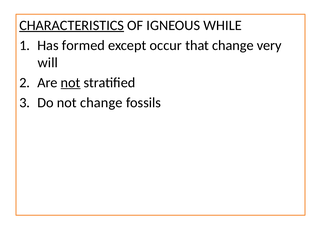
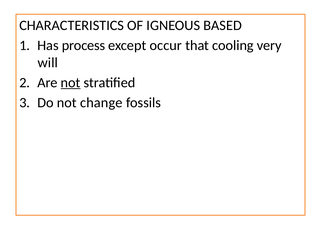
CHARACTERISTICS underline: present -> none (72, 25)
WHILE: WHILE -> BASED (223, 25)
formed: formed -> process (83, 45)
that change: change -> cooling (233, 45)
